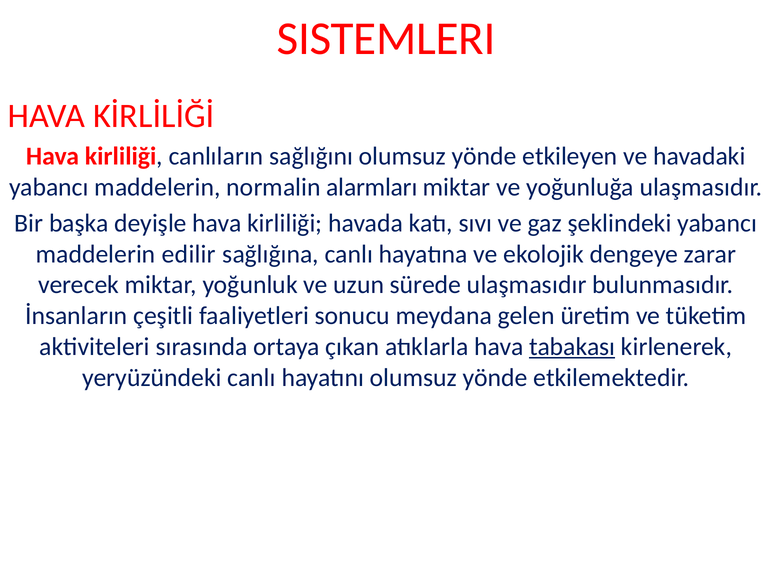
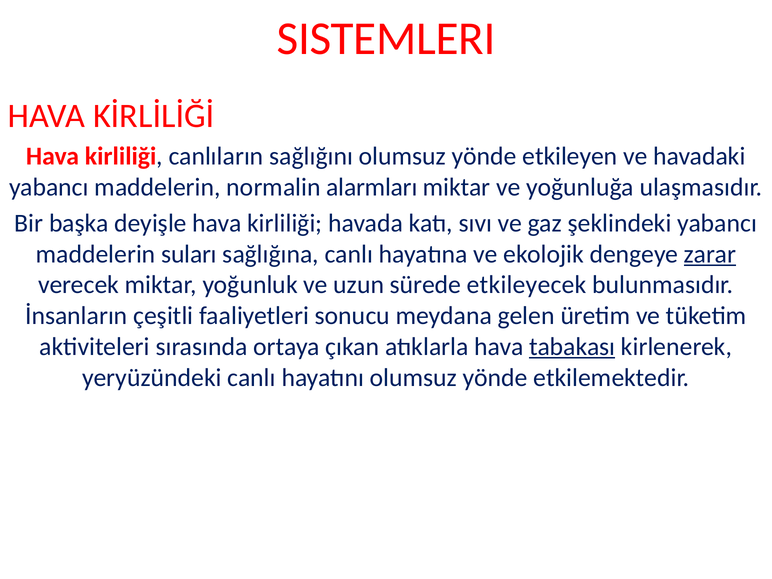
edilir: edilir -> suları (189, 254)
zarar underline: none -> present (710, 254)
sürede ulaşmasıdır: ulaşmasıdır -> etkileyecek (527, 285)
